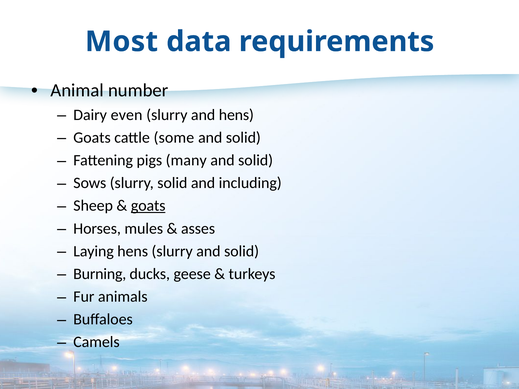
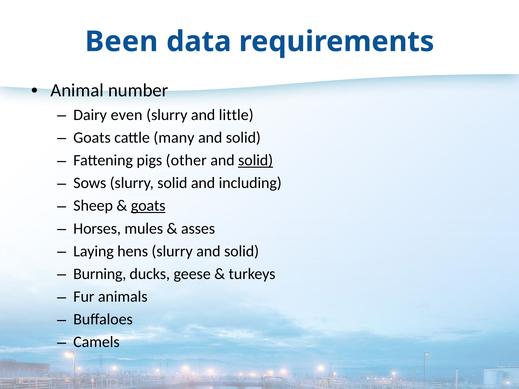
Most: Most -> Been (122, 42)
and hens: hens -> little (236, 115)
some: some -> many (174, 138)
many: many -> other (186, 160)
solid underline: none -> present (256, 160)
